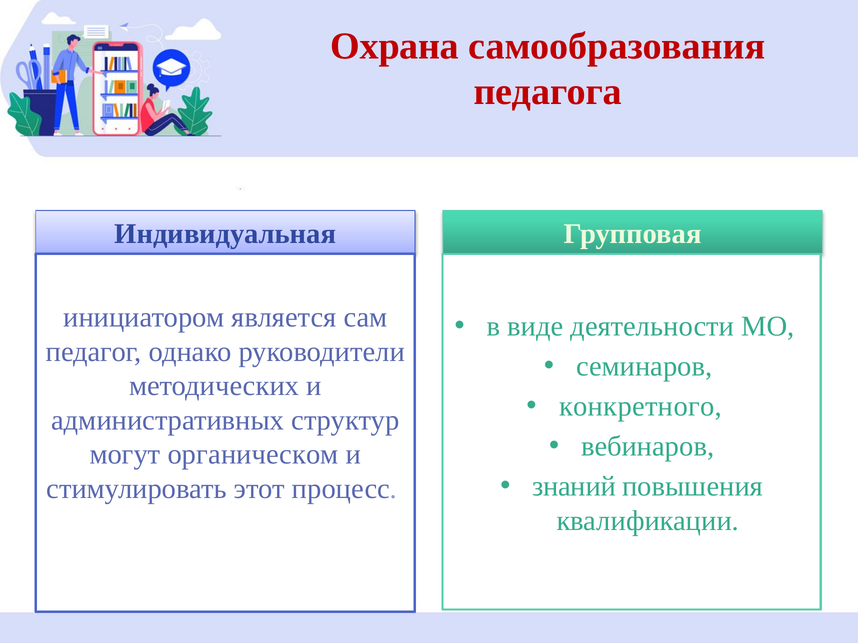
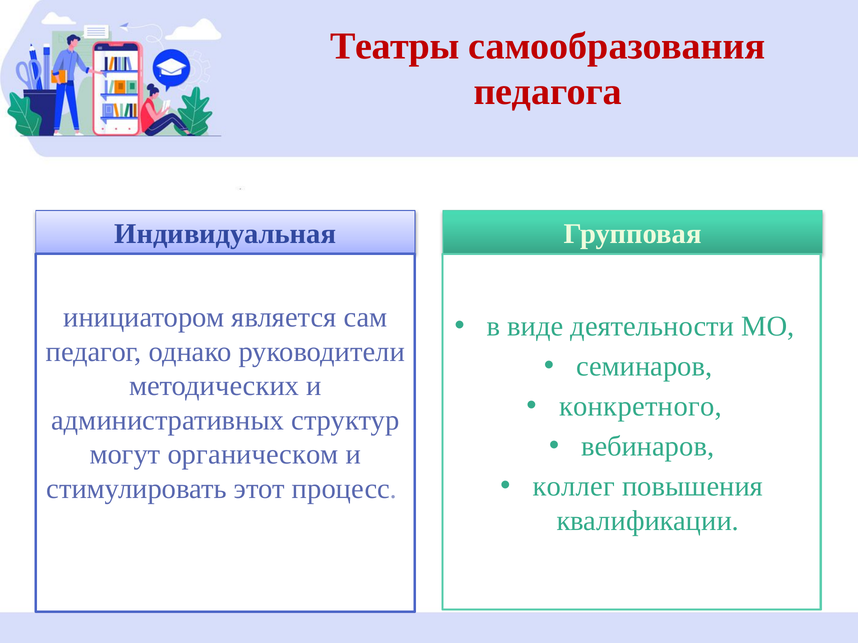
Охрана: Охрана -> Театры (395, 46)
знаний: знаний -> коллег (574, 487)
